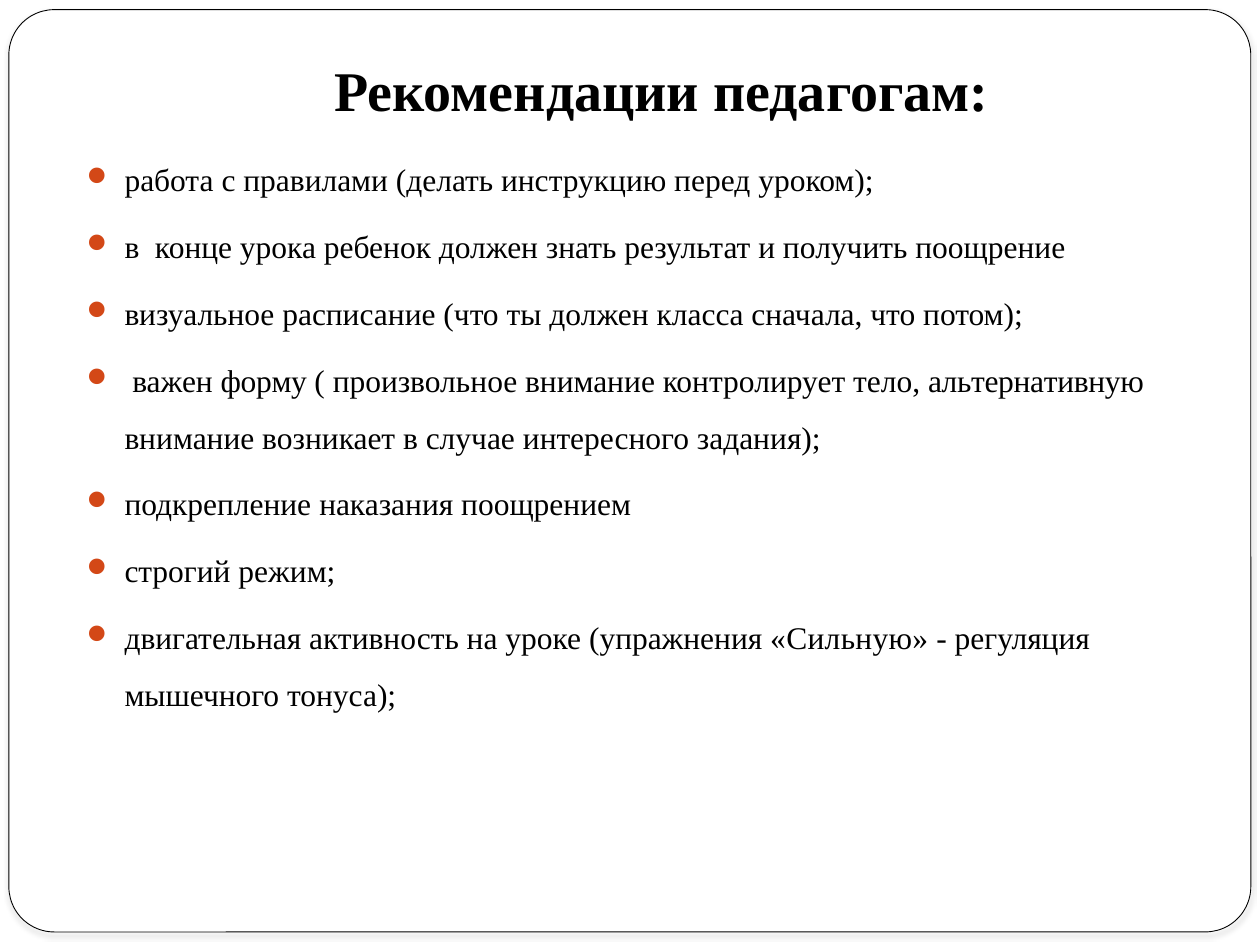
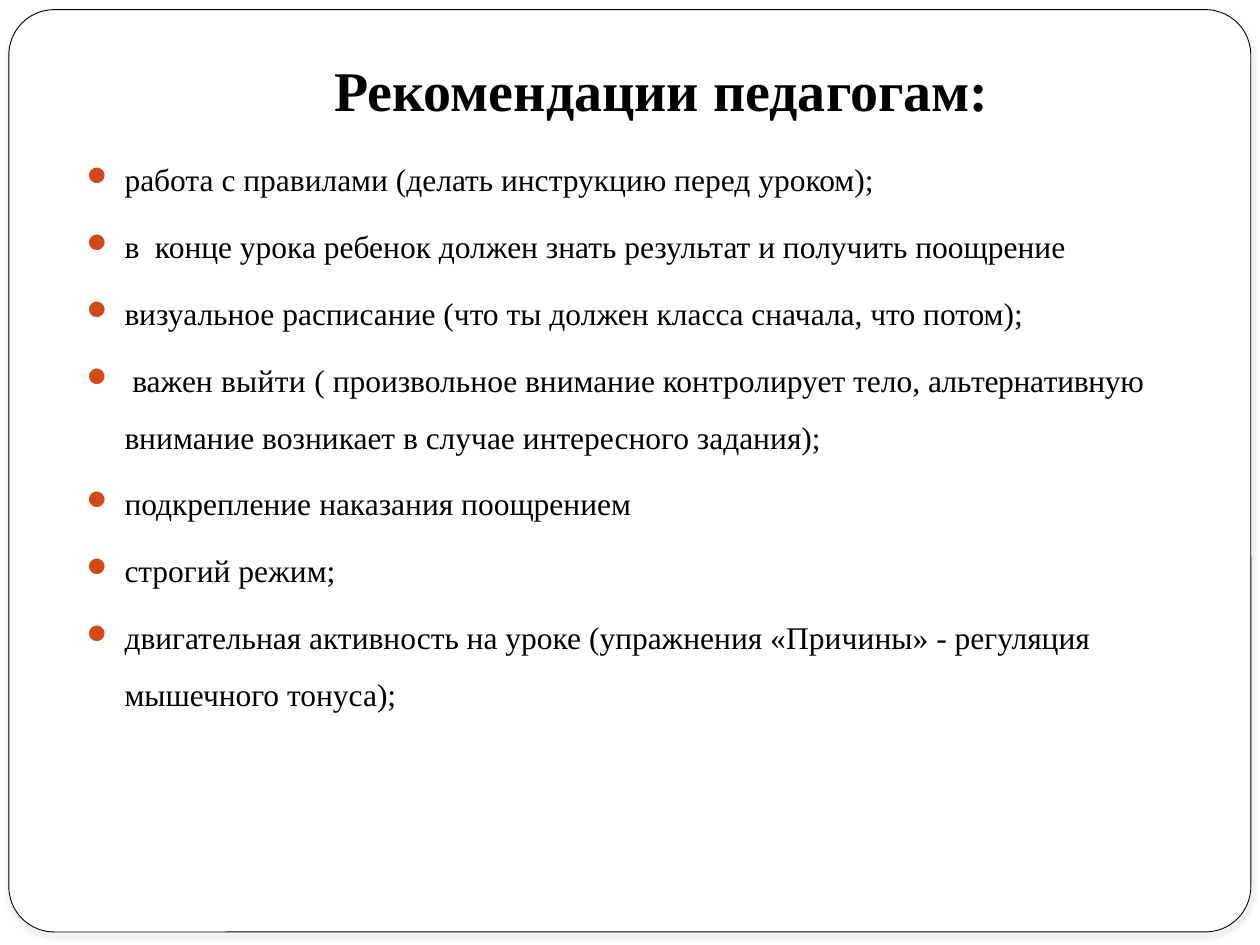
форму: форму -> выйти (263, 382)
Сильную: Сильную -> Причины (849, 639)
